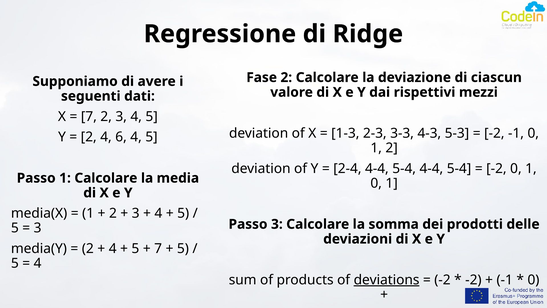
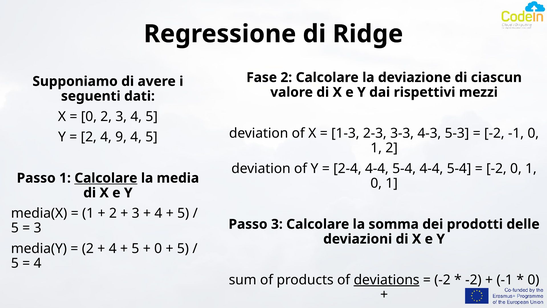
7: 7 -> 0 (89, 117)
4 6: 6 -> 9 (121, 137)
Calcolare underline: none -> present (106, 178)
7: 7 -> 0 (158, 248)
